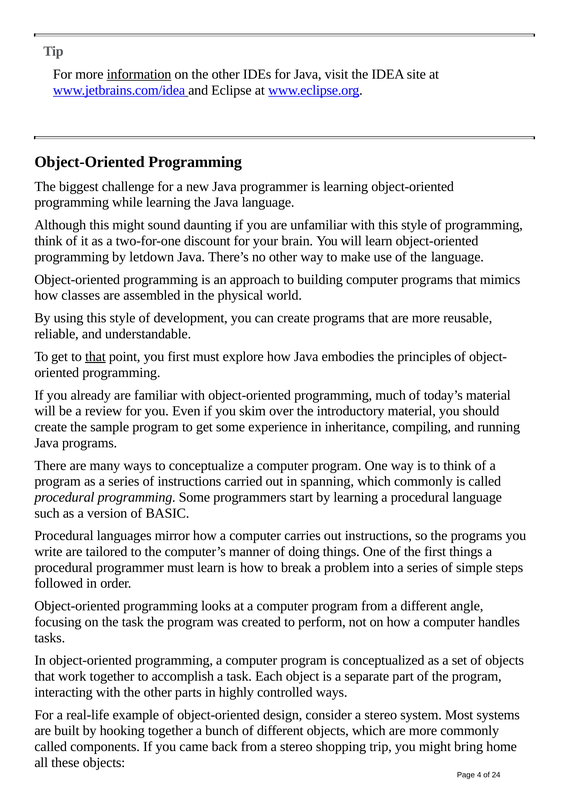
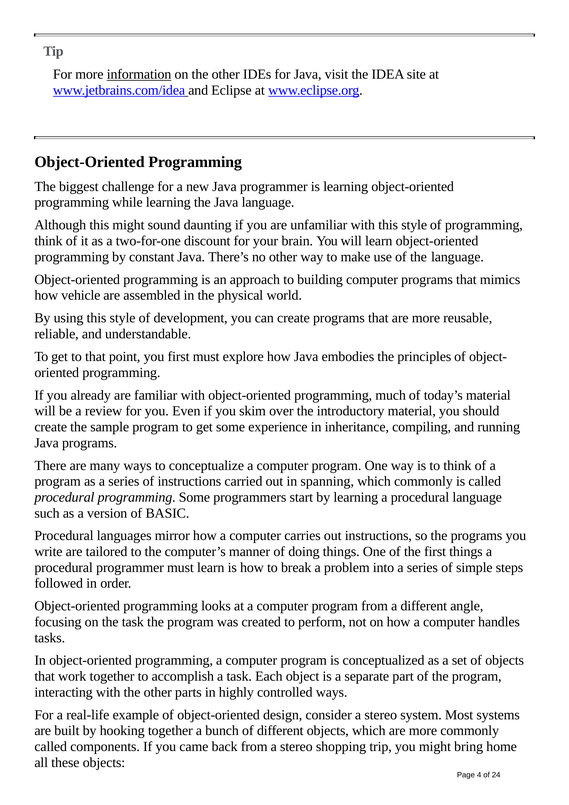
letdown: letdown -> constant (152, 257)
classes: classes -> vehicle (81, 295)
that underline: present -> none (95, 357)
